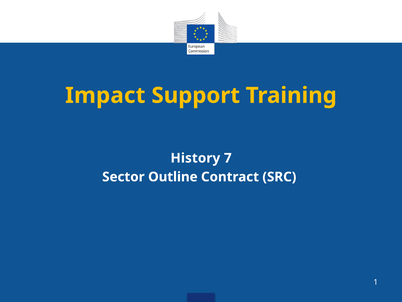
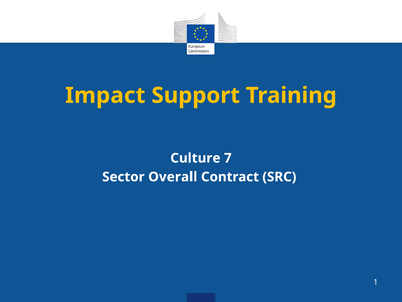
History: History -> Culture (195, 158)
Outline: Outline -> Overall (173, 177)
